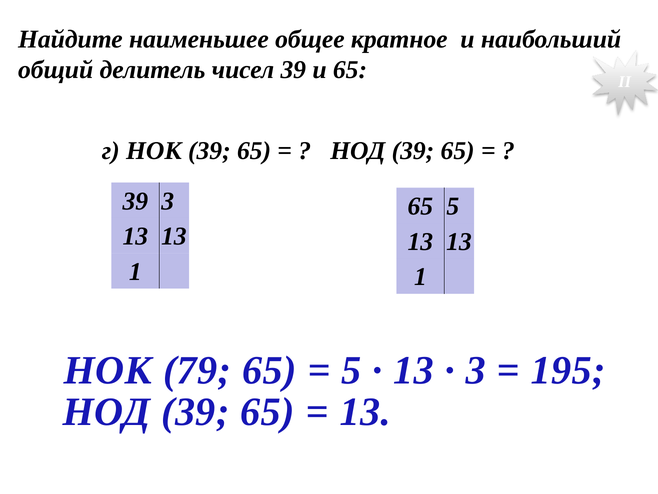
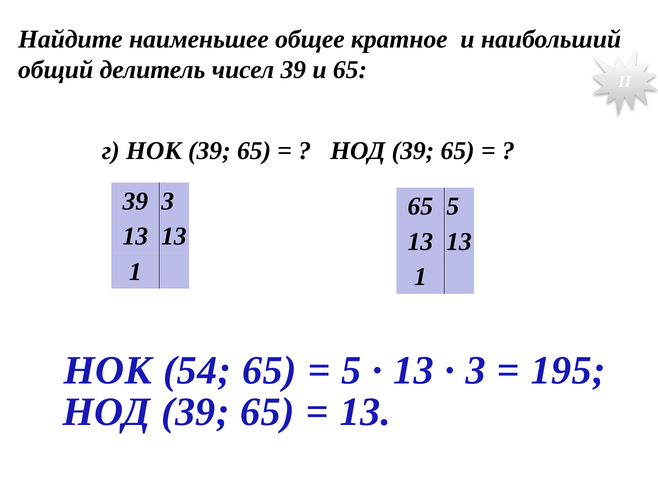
79: 79 -> 54 (197, 370)
